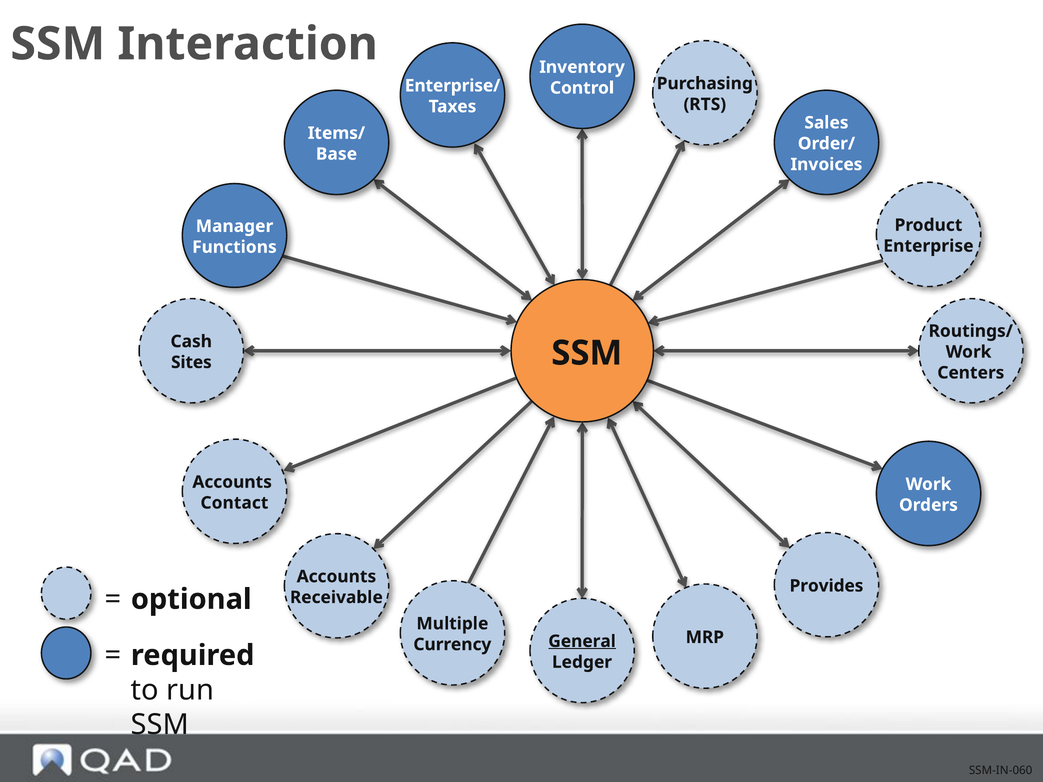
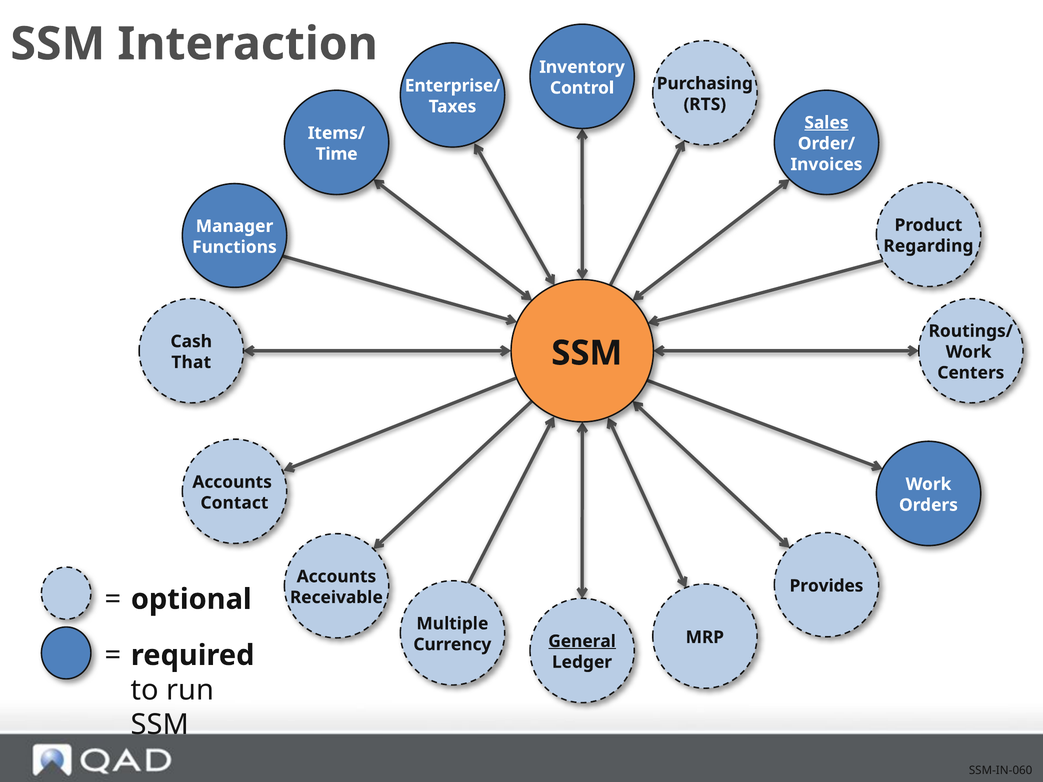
Sales underline: none -> present (826, 123)
Base: Base -> Time (337, 154)
Enterprise: Enterprise -> Regarding (928, 246)
Sites: Sites -> That (191, 362)
